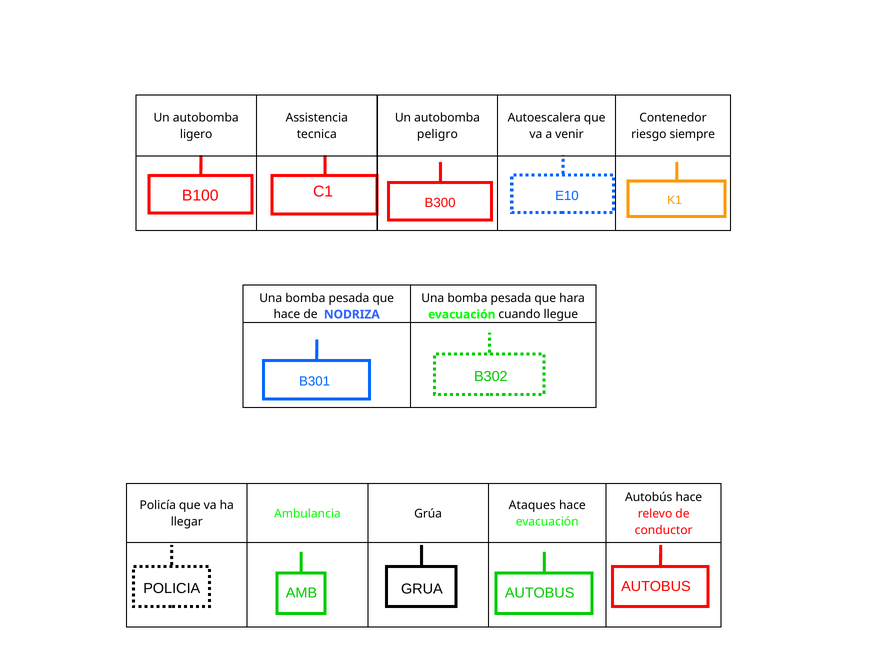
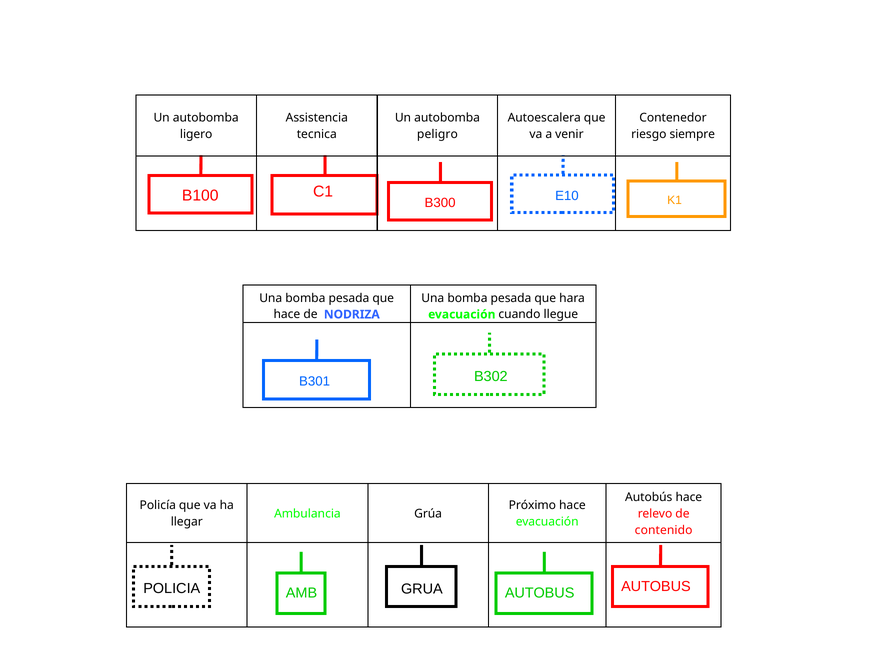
Ataques: Ataques -> Próximo (532, 505)
conductor: conductor -> contenido (664, 530)
